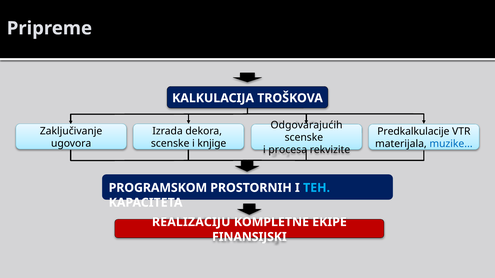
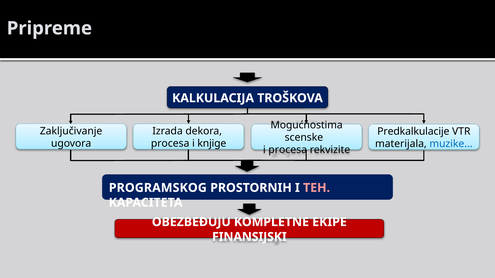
Odgovarajućih: Odgovarajućih -> Mogućnostima (307, 125)
scenske: scenske -> procesa (170, 144)
PROGRAMSKOM: PROGRAMSKOM -> PROGRAMSKOG (158, 188)
TEH colour: light blue -> pink (317, 188)
REALIZACIJU: REALIZACIJU -> OBEZBEĐUJU (191, 222)
